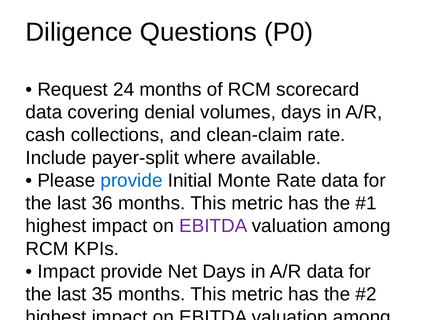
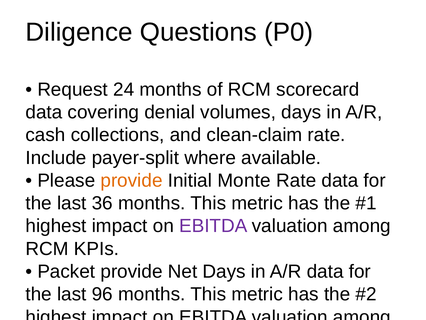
provide colour: blue -> orange (132, 180)
Impact: Impact -> Packet (66, 271)
35: 35 -> 96 (102, 294)
